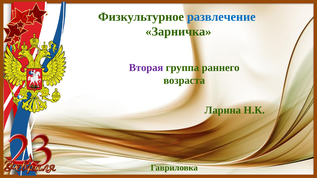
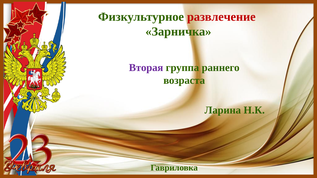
развлечение colour: blue -> red (221, 17)
